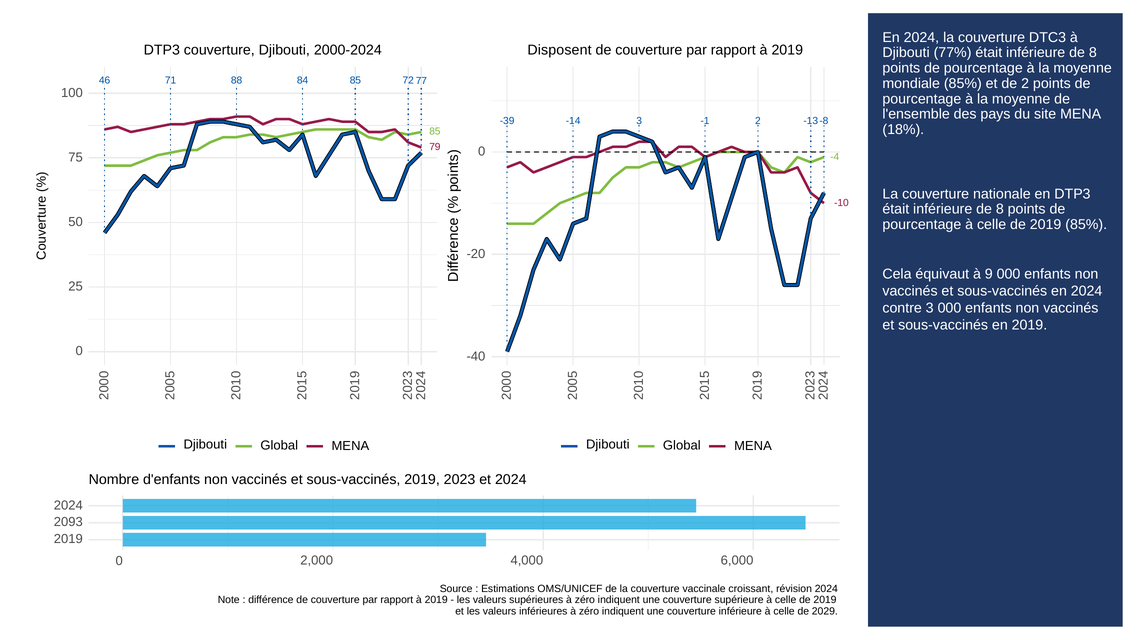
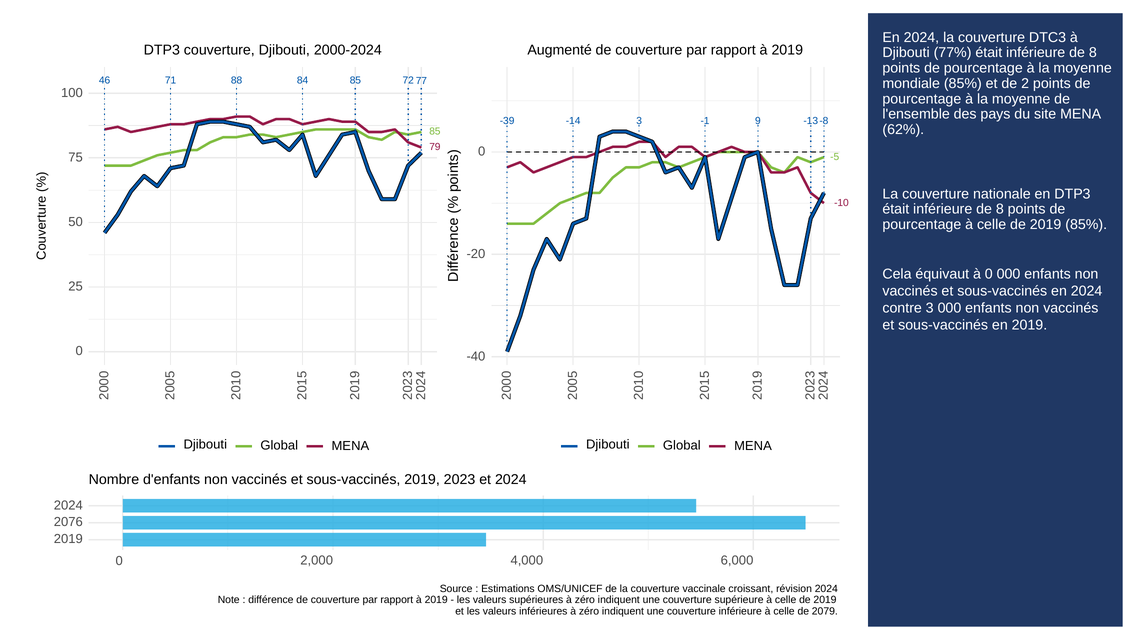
Disposent: Disposent -> Augmenté (560, 50)
-1 2: 2 -> 9 (758, 121)
18%: 18% -> 62% (903, 129)
-4: -4 -> -5 (835, 157)
à 9: 9 -> 0 (989, 274)
2093: 2093 -> 2076 (68, 522)
2029: 2029 -> 2079 (825, 611)
